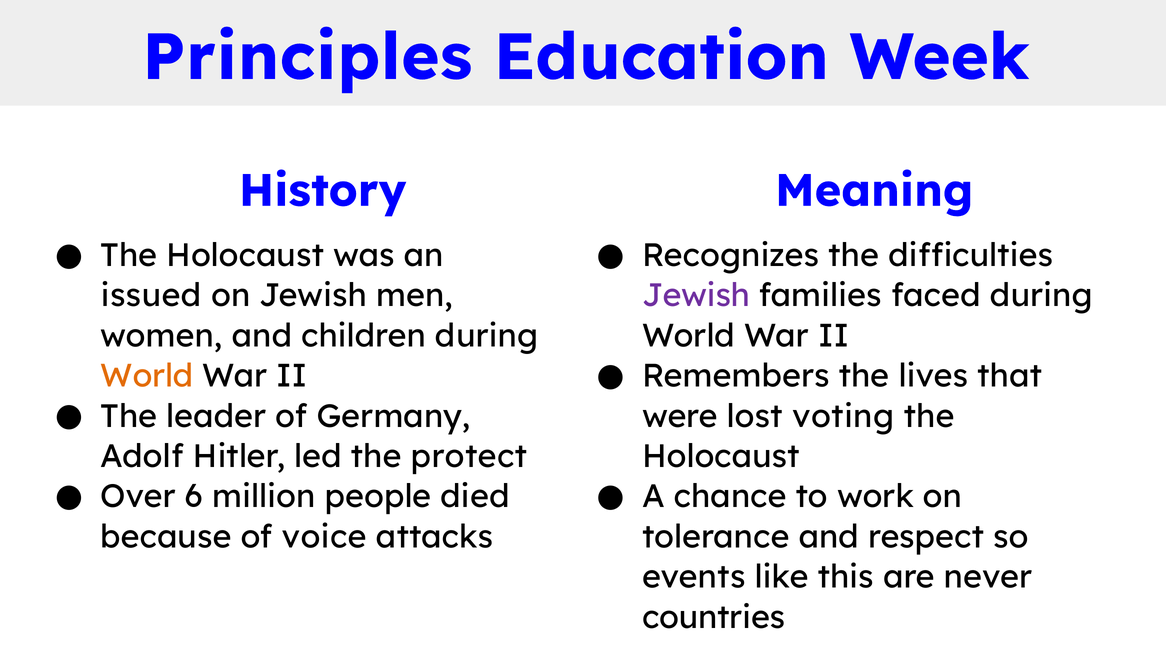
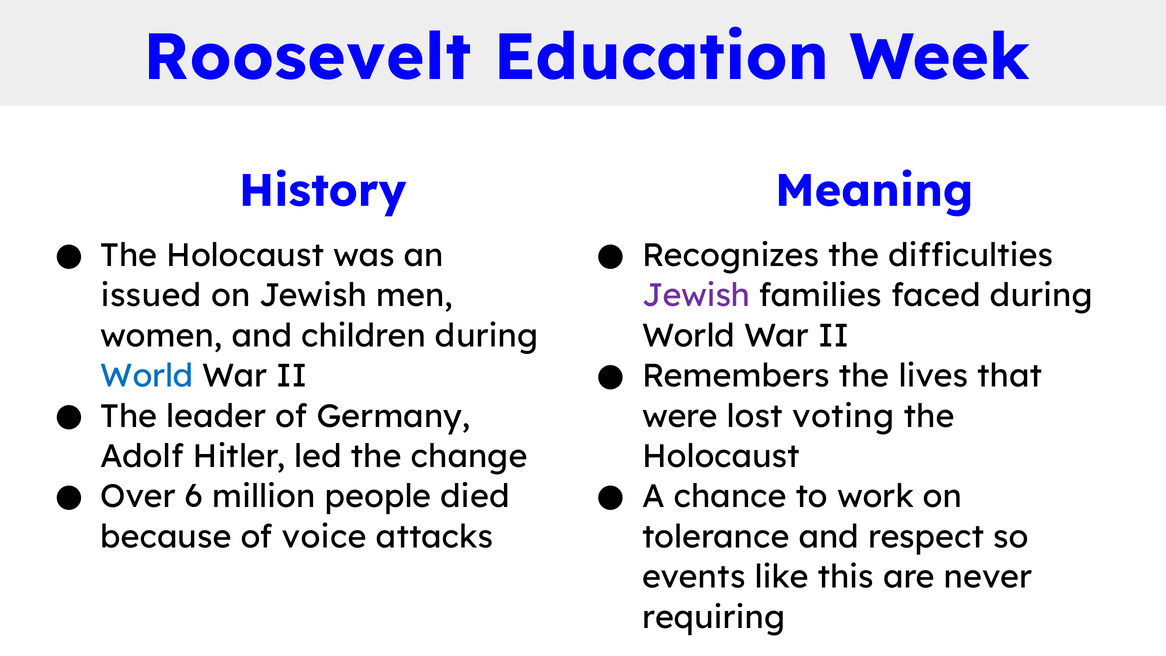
Principles: Principles -> Roosevelt (307, 57)
World colour: orange -> blue (147, 376)
protect: protect -> change (469, 456)
countries: countries -> requiring (714, 617)
